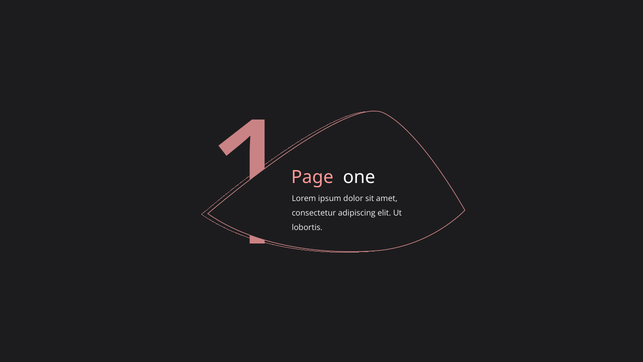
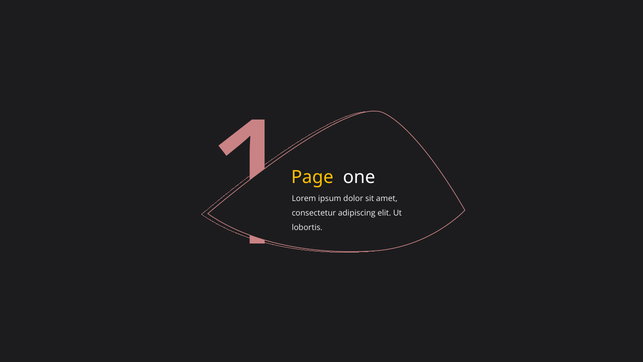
Page colour: pink -> yellow (312, 177)
